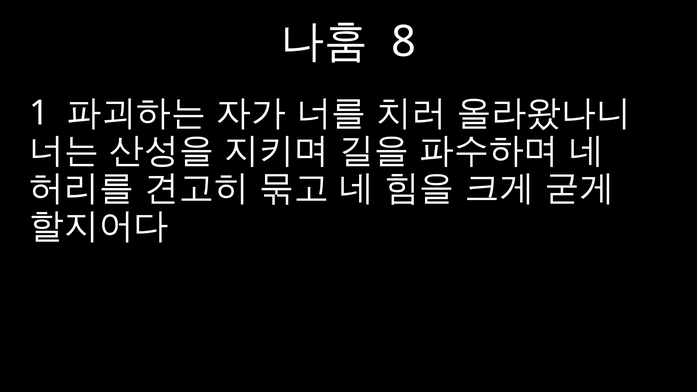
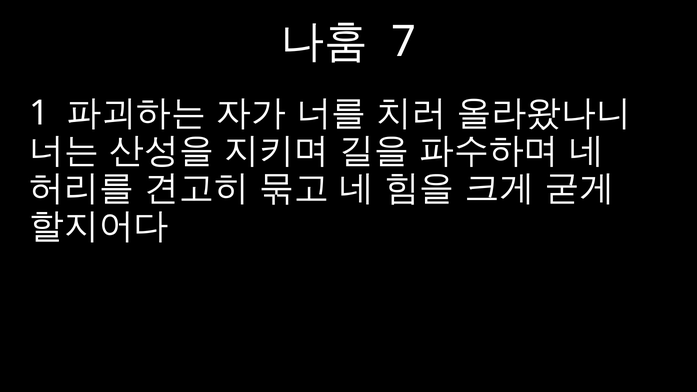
8: 8 -> 7 (404, 42)
